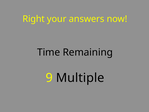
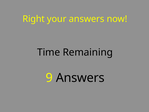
9 Multiple: Multiple -> Answers (80, 78)
